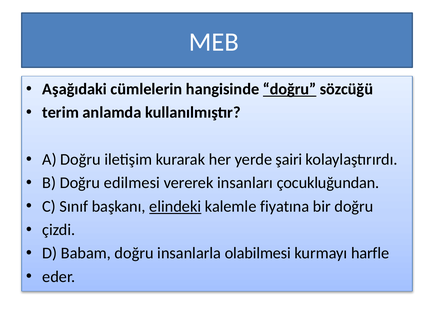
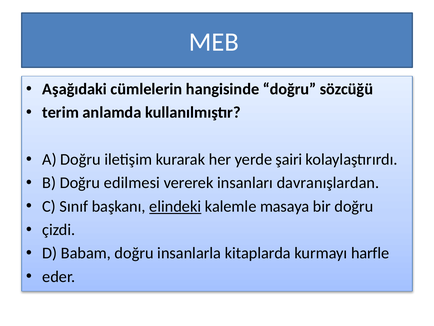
doğru underline: present -> none (290, 89)
çocukluğundan: çocukluğundan -> davranışlardan (328, 183)
fiyatına: fiyatına -> masaya (285, 206)
olabilmesi: olabilmesi -> kitaplarda (258, 253)
